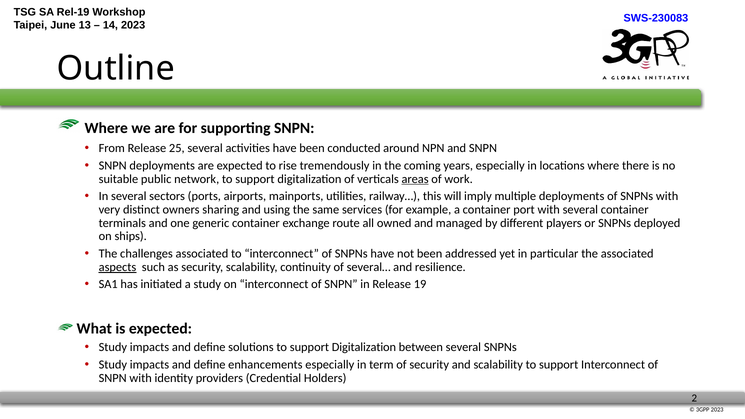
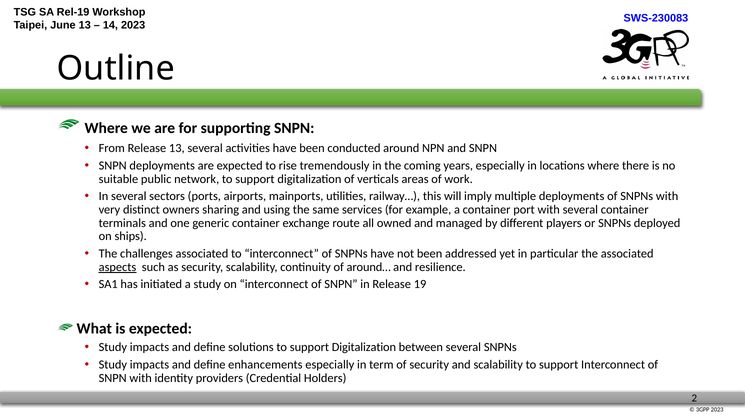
Release 25: 25 -> 13 (177, 148)
areas underline: present -> none (415, 179)
several…: several… -> around… (369, 267)
